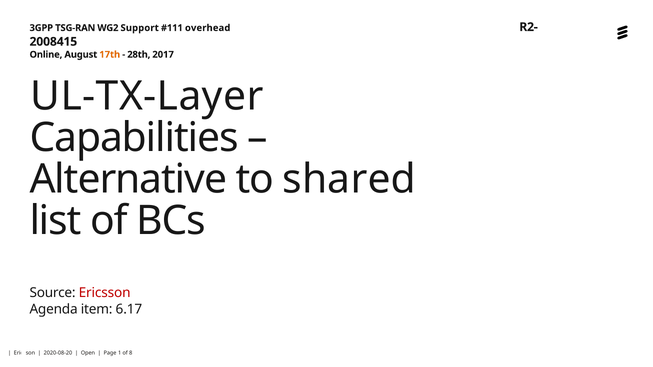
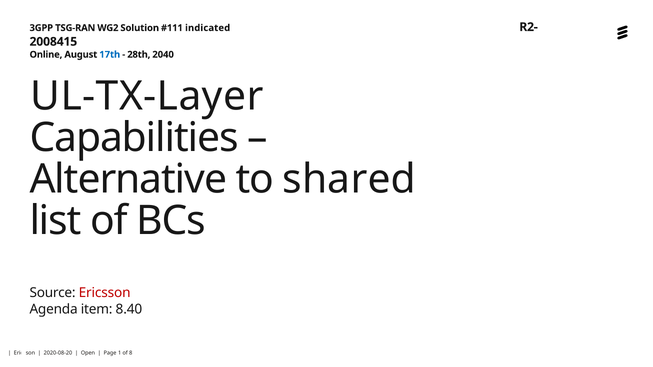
Support: Support -> Solution (140, 28)
overhead: overhead -> indicated (208, 28)
17th colour: orange -> blue (110, 55)
2017: 2017 -> 2040 (163, 55)
6.17: 6.17 -> 8.40 (129, 309)
